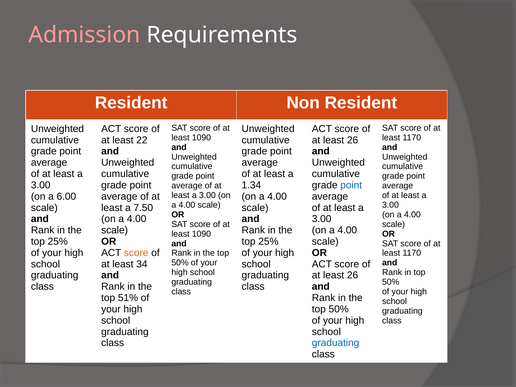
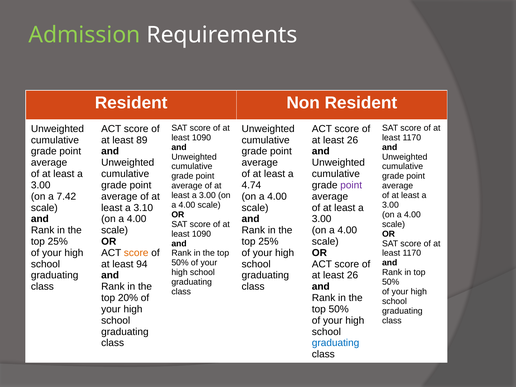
Admission colour: pink -> light green (84, 35)
22: 22 -> 89 (142, 140)
1.34: 1.34 -> 4.74 (251, 185)
point colour: blue -> purple (351, 185)
6.00: 6.00 -> 7.42 (66, 196)
7.50: 7.50 -> 3.10 (143, 208)
34: 34 -> 94 (142, 264)
51%: 51% -> 20% (128, 298)
